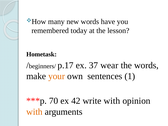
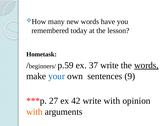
p.17: p.17 -> p.59 (66, 65)
37 wear: wear -> write (109, 65)
words underline: none -> present (146, 65)
your colour: orange -> blue (57, 76)
1: 1 -> 9 (130, 76)
70: 70 -> 27 (54, 101)
